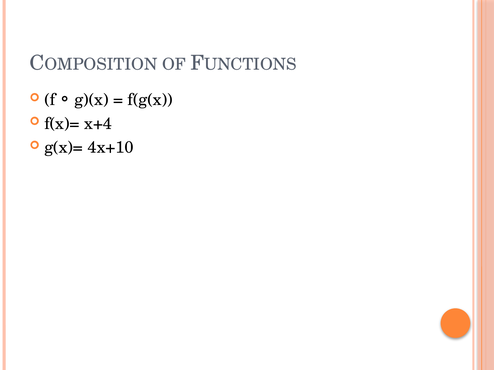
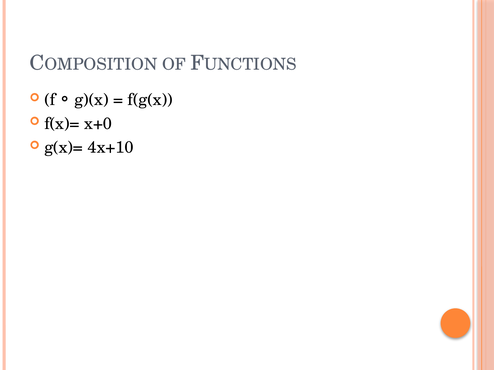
x+4: x+4 -> x+0 (98, 124)
